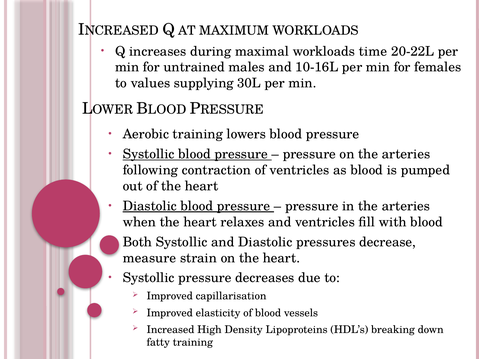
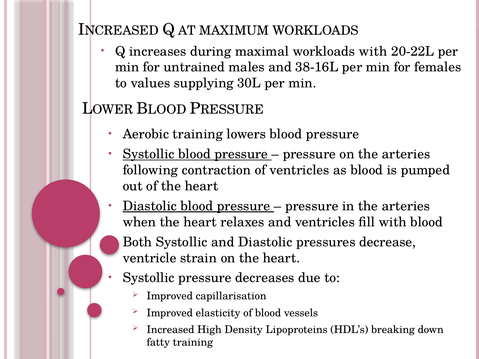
workloads time: time -> with (373, 51)
10-16L: 10-16L -> 38-16L (317, 67)
measure: measure -> ventricle (150, 258)
